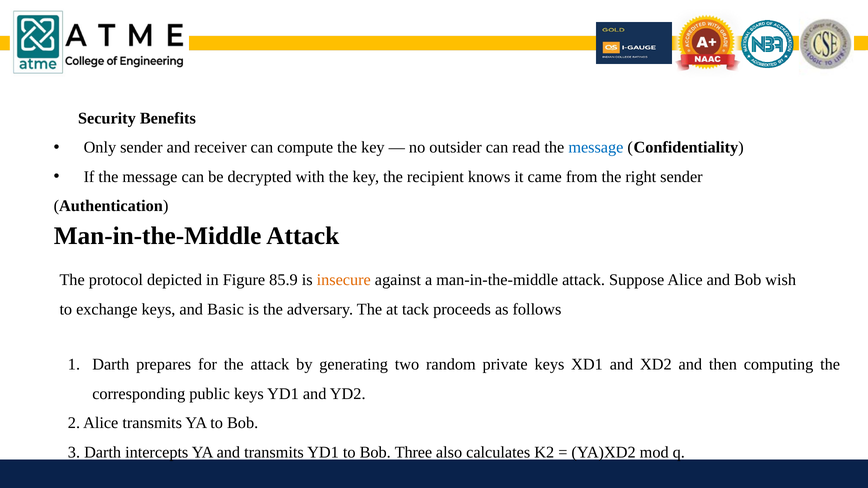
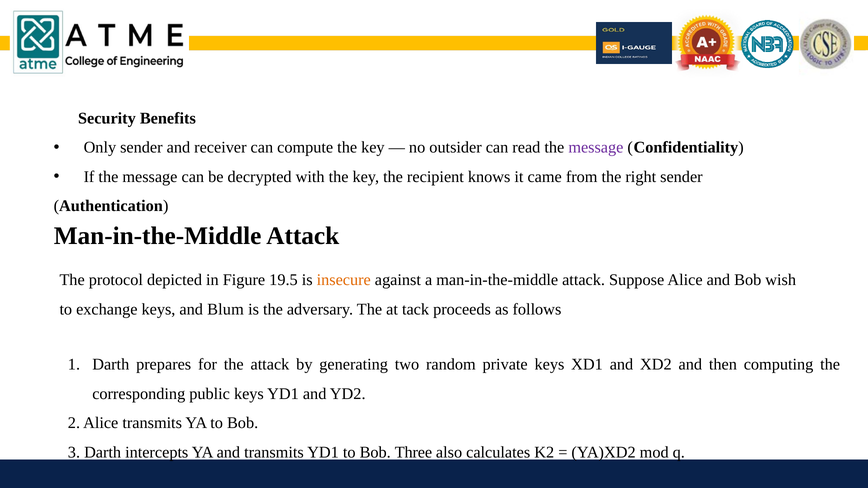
message colour: blue -> purple (596, 148)
85.9: 85.9 -> 19.5 (283, 280)
Basic: Basic -> Blum (226, 309)
